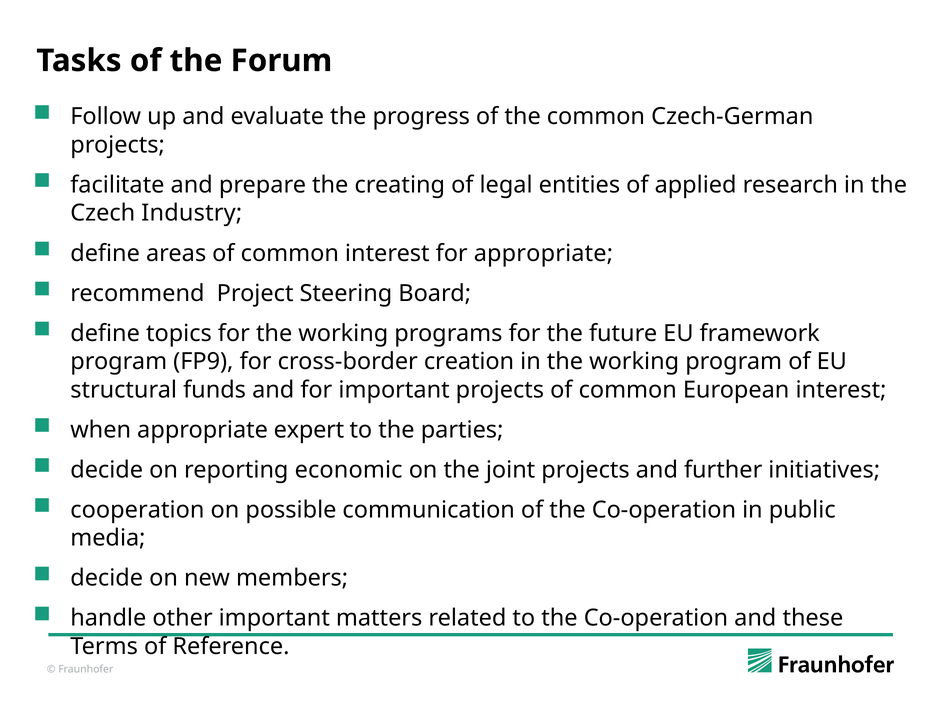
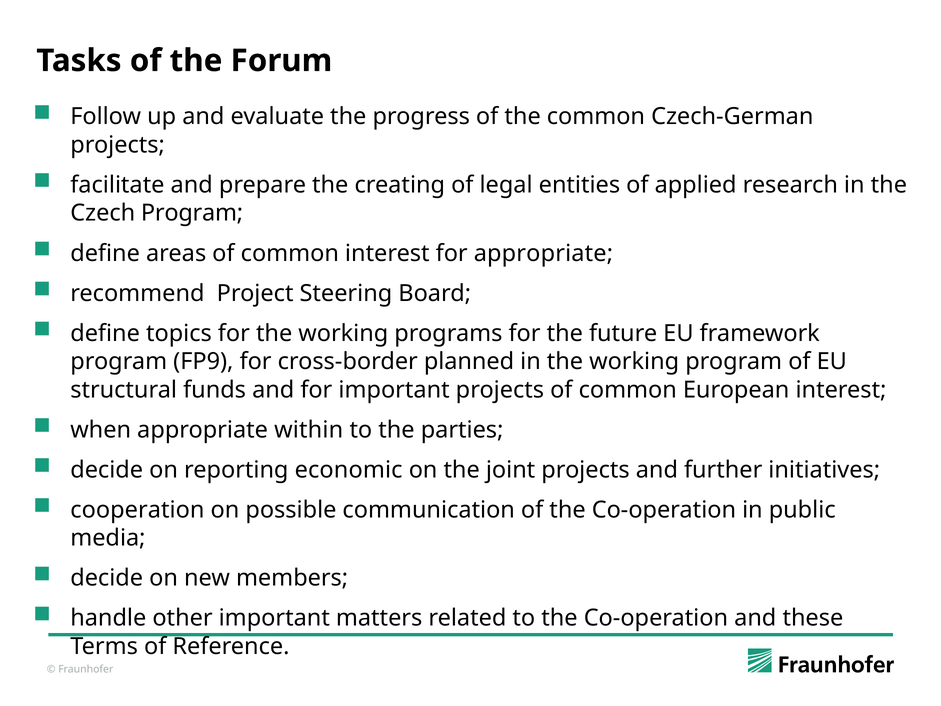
Czech Industry: Industry -> Program (192, 213)
creation: creation -> planned (469, 361)
expert: expert -> within (309, 430)
